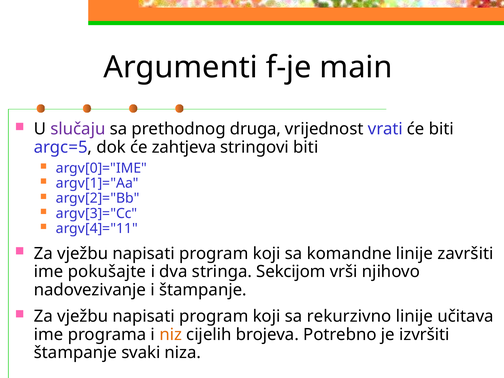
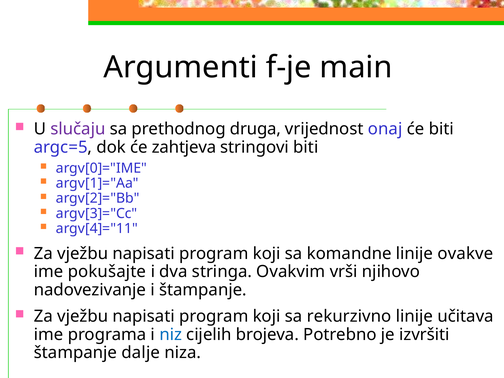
vrati: vrati -> onaj (385, 129)
završiti: završiti -> ovakve (465, 254)
Sekcijom: Sekcijom -> Ovakvim (291, 272)
niz colour: orange -> blue (171, 335)
svaki: svaki -> dalje (141, 353)
